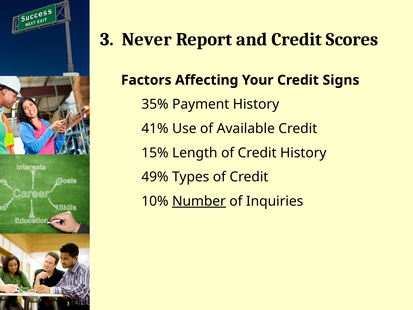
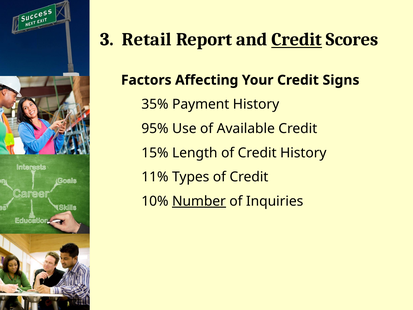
Never: Never -> Retail (147, 39)
Credit underline: none -> present (297, 39)
41%: 41% -> 95% (155, 128)
49%: 49% -> 11% (155, 177)
